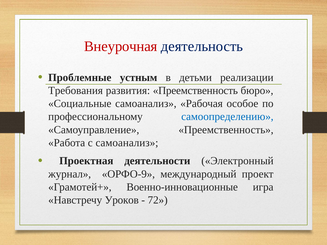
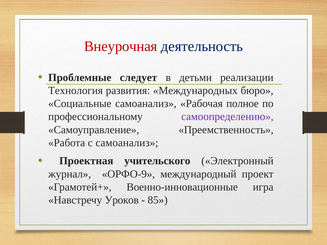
устным: устным -> следует (138, 77)
Требования: Требования -> Технология (76, 91)
развития Преемственность: Преемственность -> Международных (195, 91)
особое: особое -> полное (243, 104)
самоопределению colour: blue -> purple (227, 117)
деятельности: деятельности -> учительского (157, 161)
72: 72 -> 85 (158, 200)
